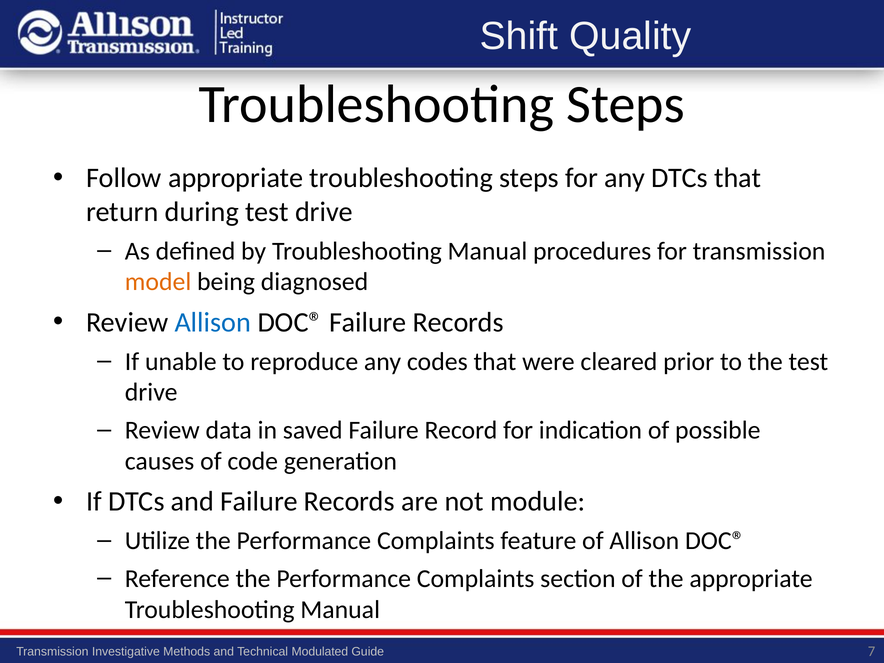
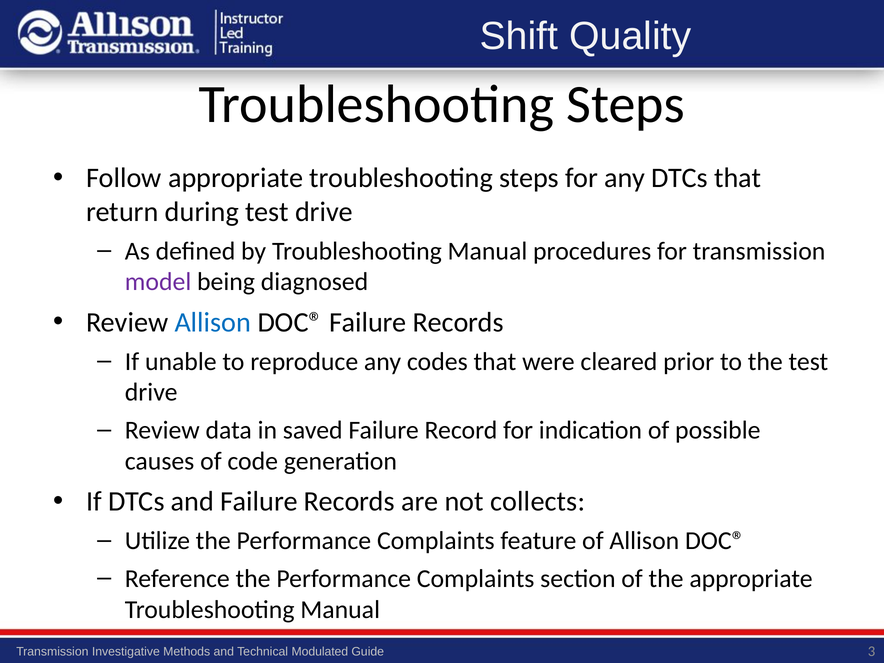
model colour: orange -> purple (158, 282)
module: module -> collects (538, 502)
7: 7 -> 3 (872, 651)
